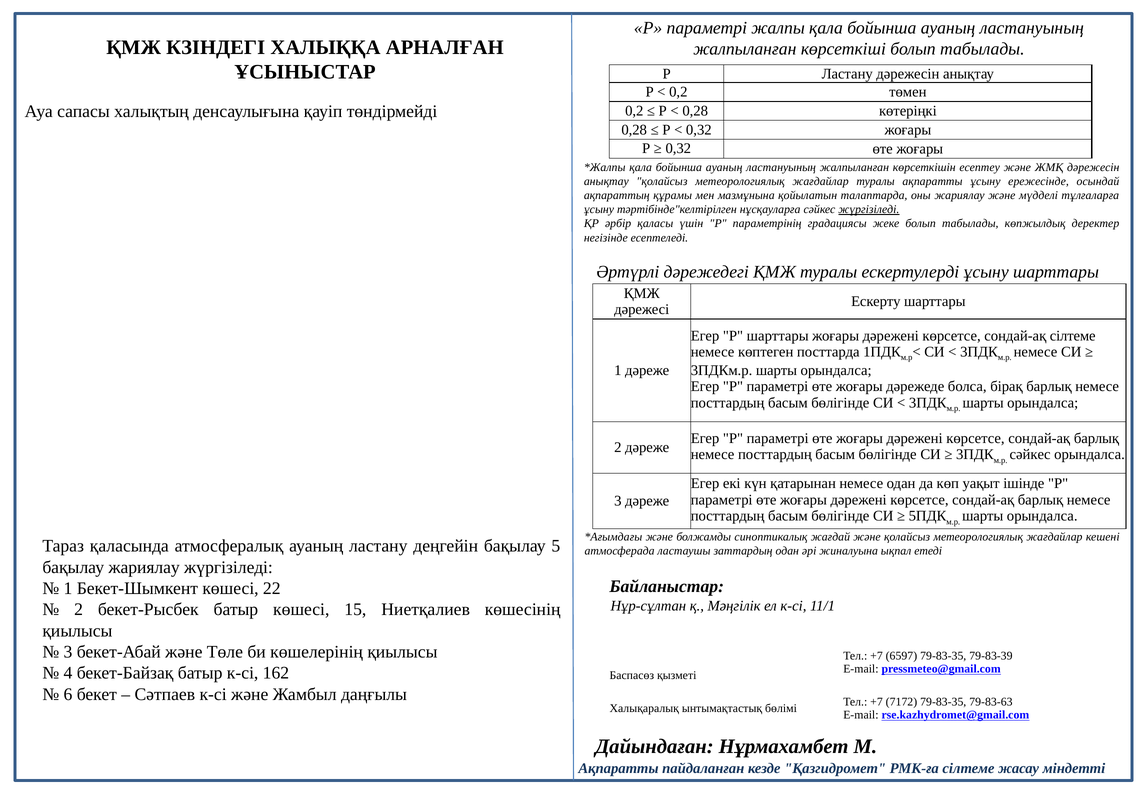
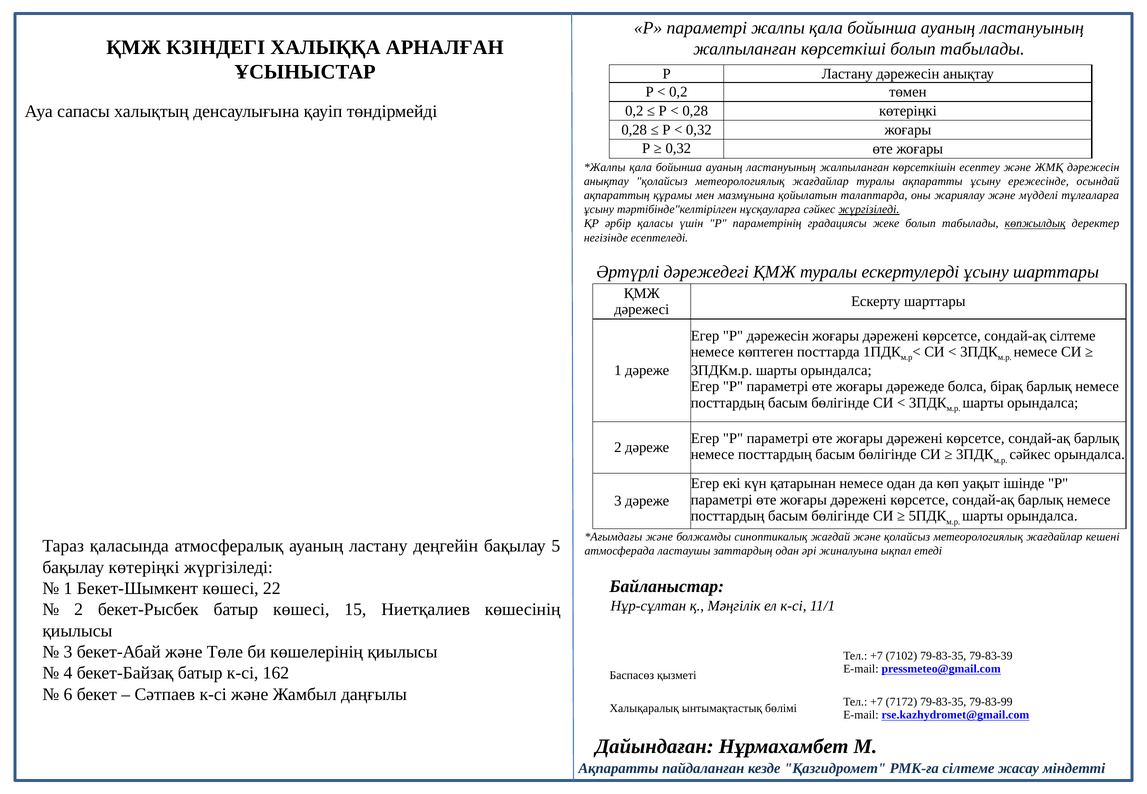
көпжылдық underline: none -> present (1035, 224)
Р шарттары: шарттары -> дәрежесін (778, 336)
бақылау жариялау: жариялау -> көтеріңкі (144, 567)
6597: 6597 -> 7102 (901, 656)
79-83-63: 79-83-63 -> 79-83-99 (991, 702)
